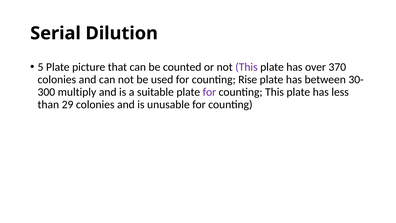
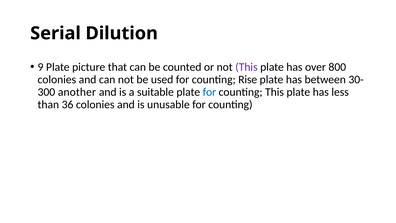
5: 5 -> 9 (41, 67)
370: 370 -> 800 (337, 67)
multiply: multiply -> another (77, 92)
for colour: purple -> blue (209, 92)
29: 29 -> 36 (68, 104)
